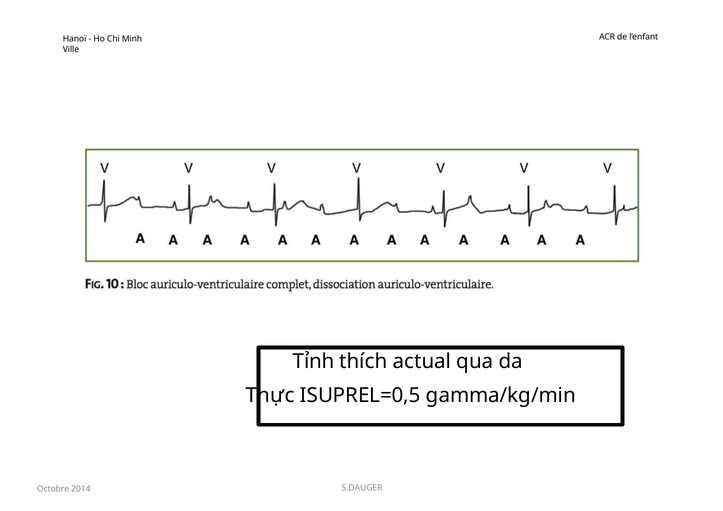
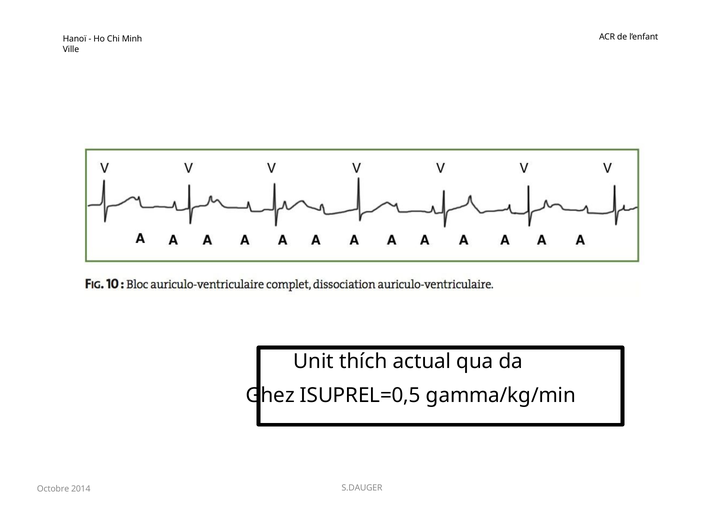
Tỉnh: Tỉnh -> Unit (314, 361)
Thực: Thực -> Ghez (270, 396)
